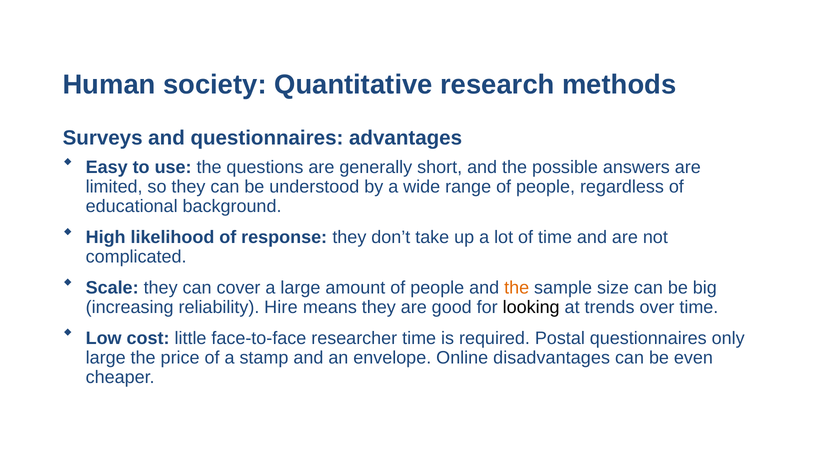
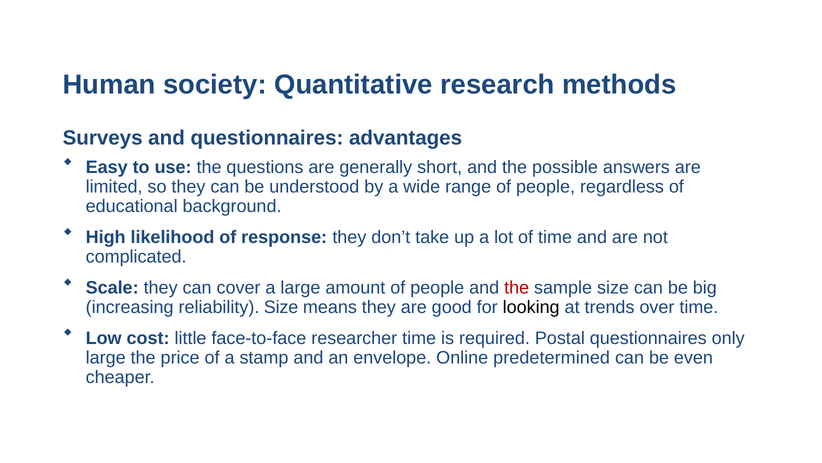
the colour: orange -> red (517, 287)
reliability Hire: Hire -> Size (281, 307)
disadvantages: disadvantages -> predetermined (552, 357)
